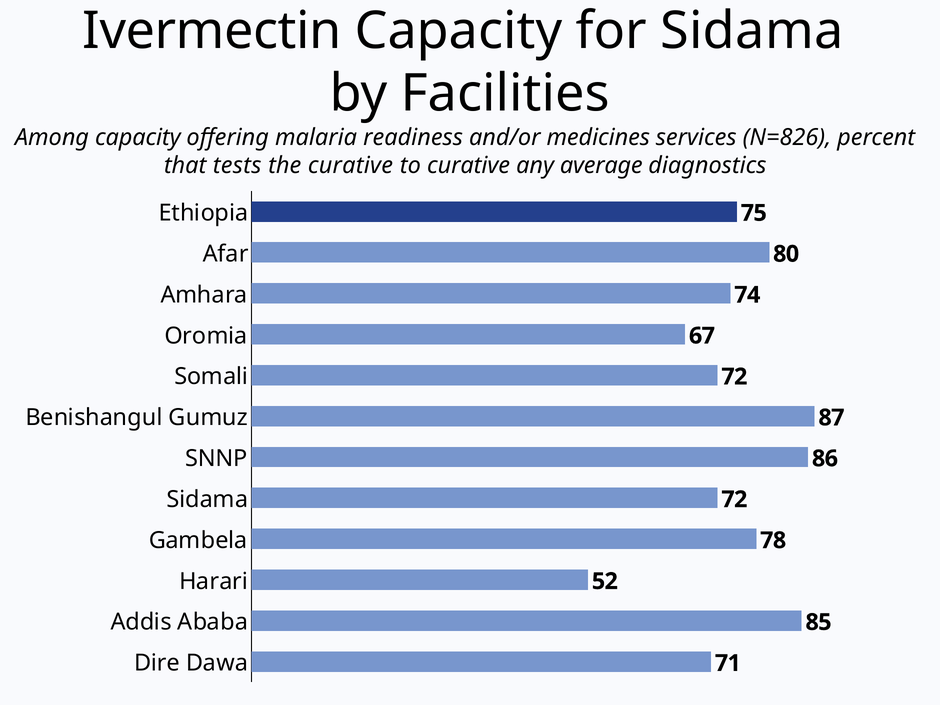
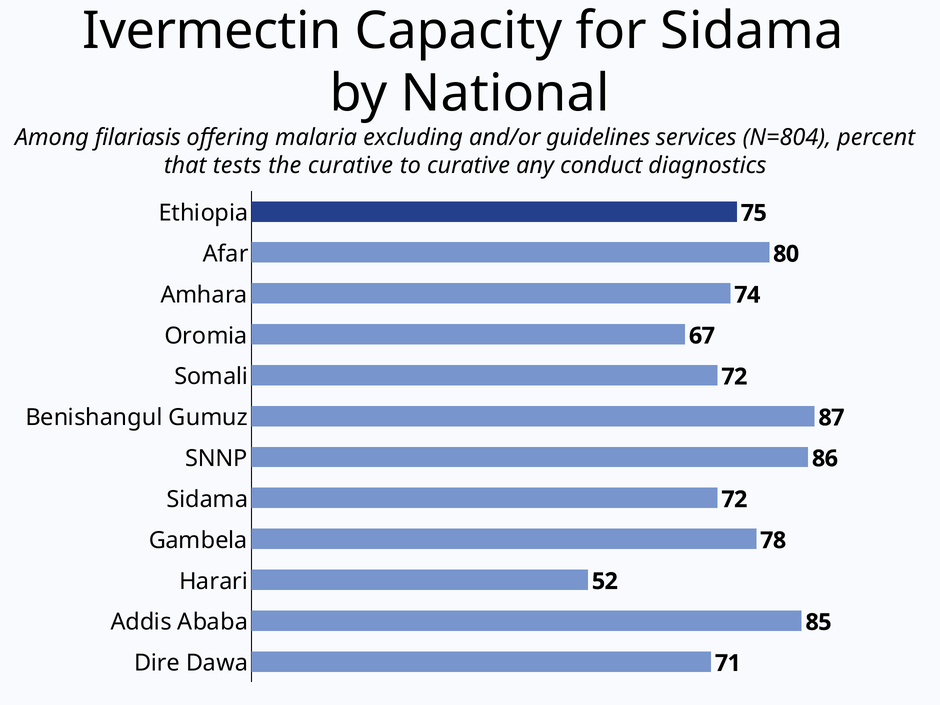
Facilities: Facilities -> National (505, 94)
Among capacity: capacity -> filariasis (138, 138)
readiness: readiness -> excluding (413, 138)
medicines: medicines -> guidelines (598, 138)
N=826: N=826 -> N=804 (787, 138)
average: average -> conduct (601, 166)
